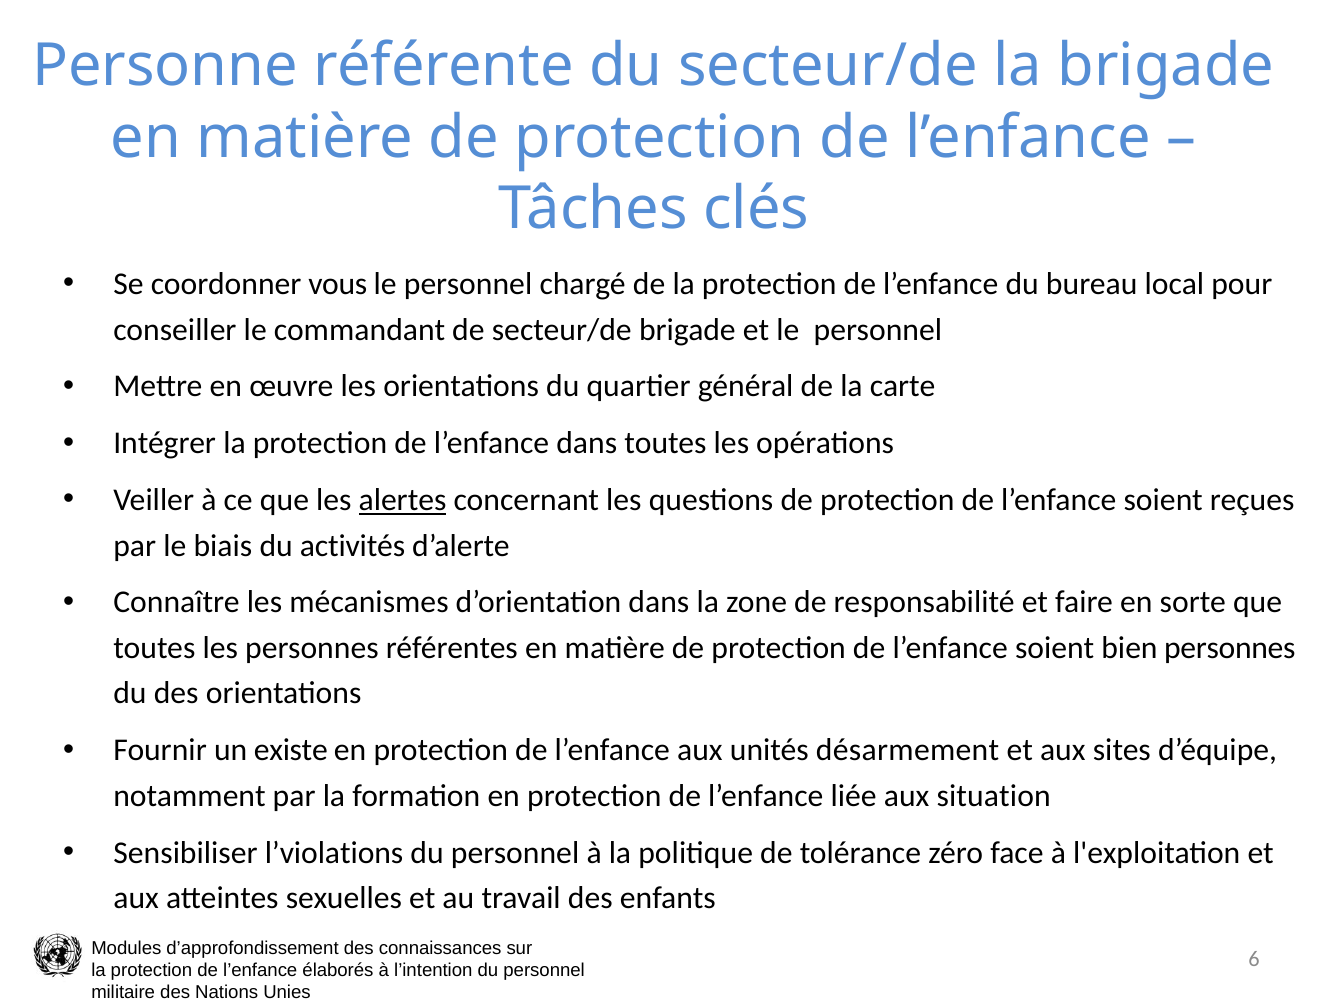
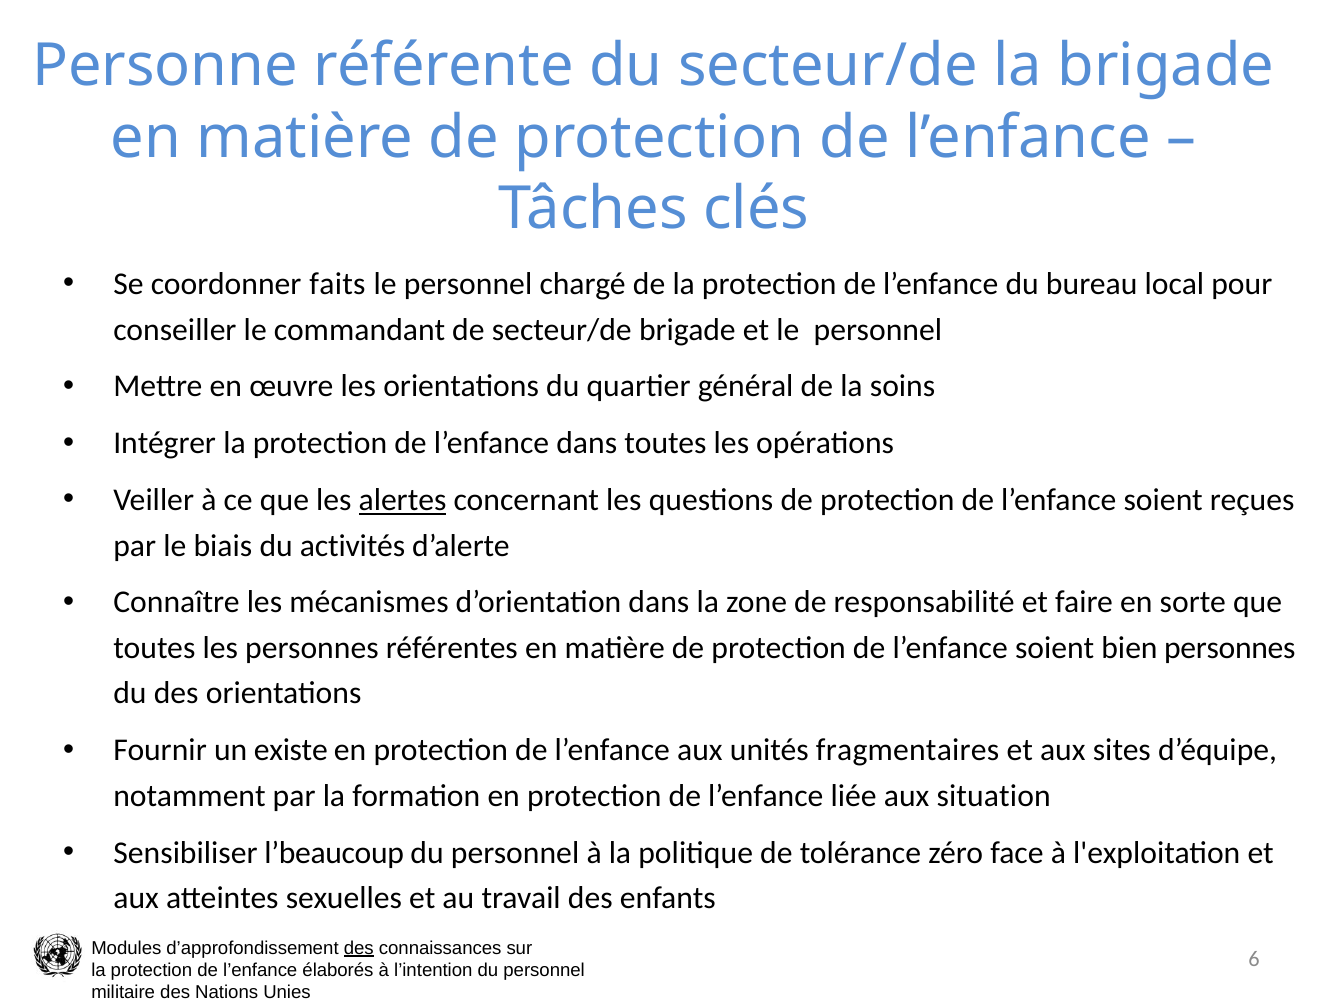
vous: vous -> faits (337, 284)
carte: carte -> soins (903, 386)
désarmement: désarmement -> fragmentaires (908, 750)
l’violations: l’violations -> l’beaucoup (334, 853)
des underline: none -> present (359, 948)
